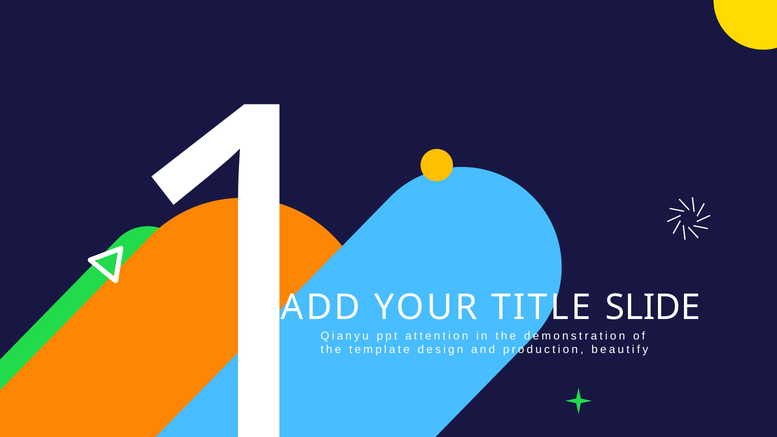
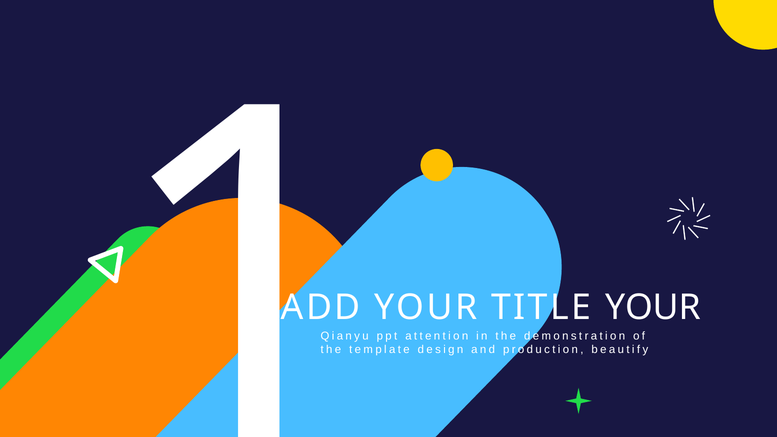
TITLE SLIDE: SLIDE -> YOUR (653, 308)
